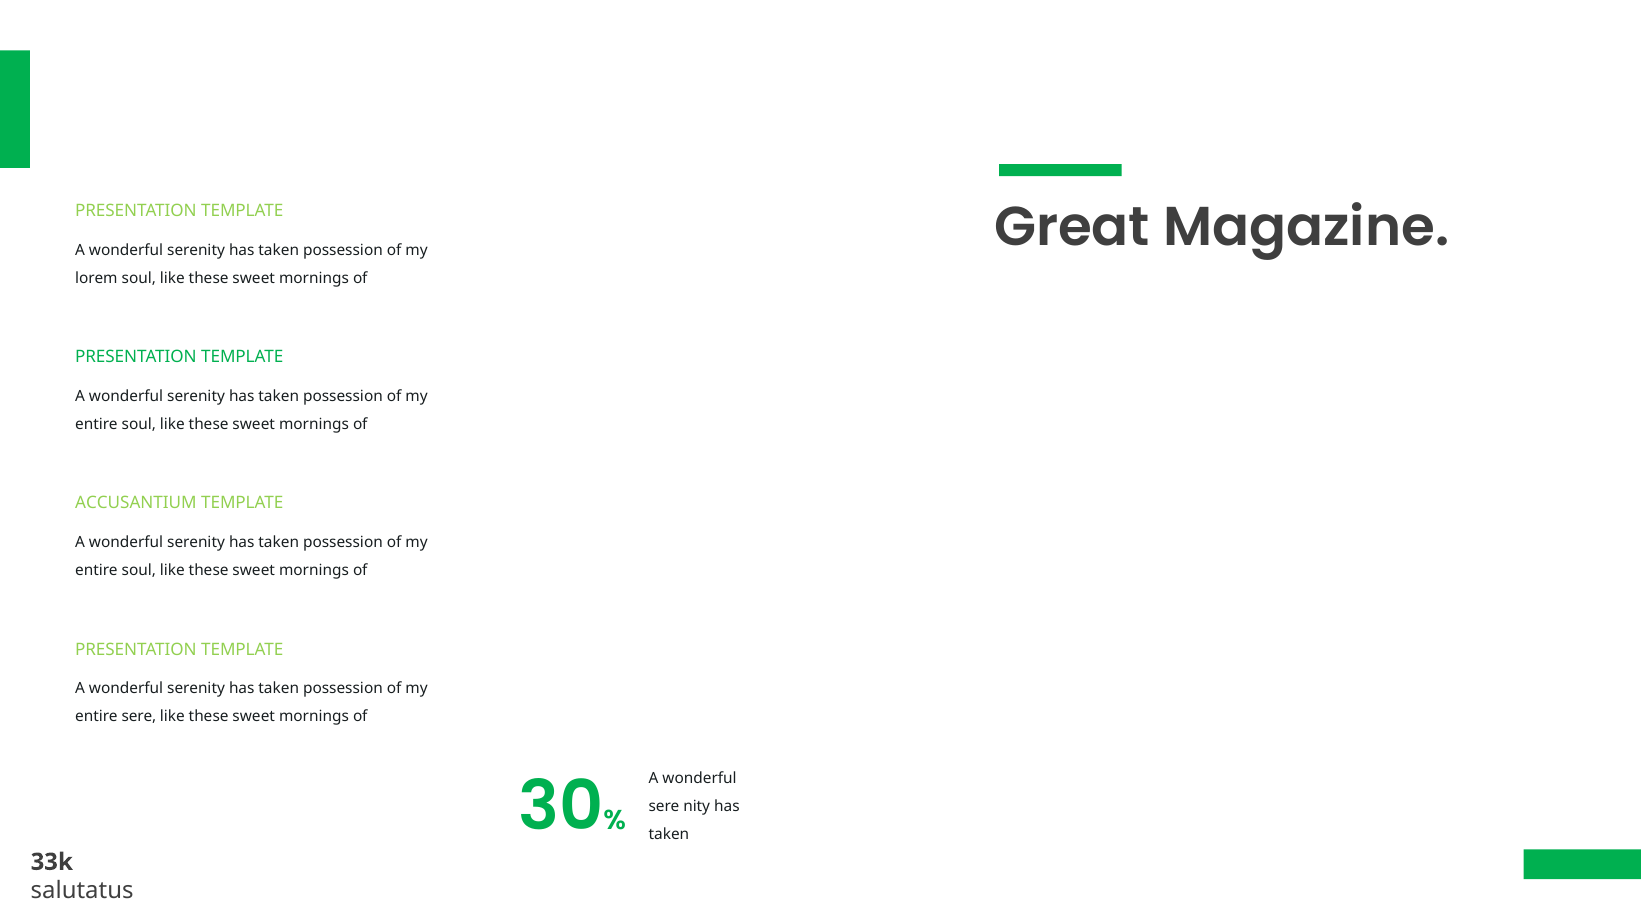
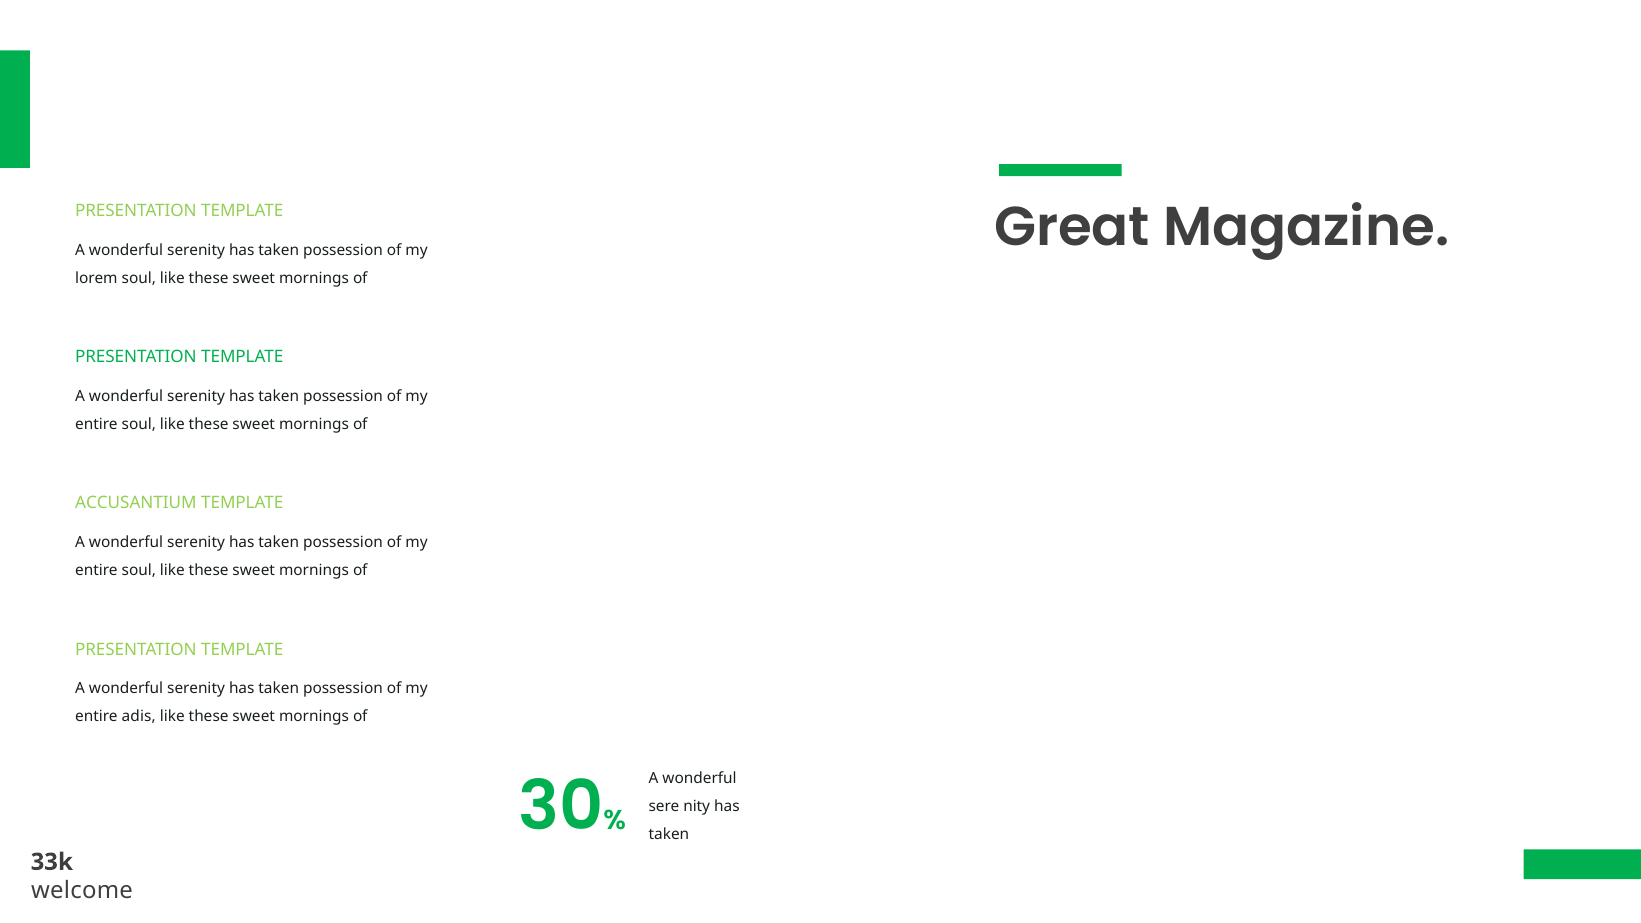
entire sere: sere -> adis (139, 716)
salutatus: salutatus -> welcome (82, 891)
